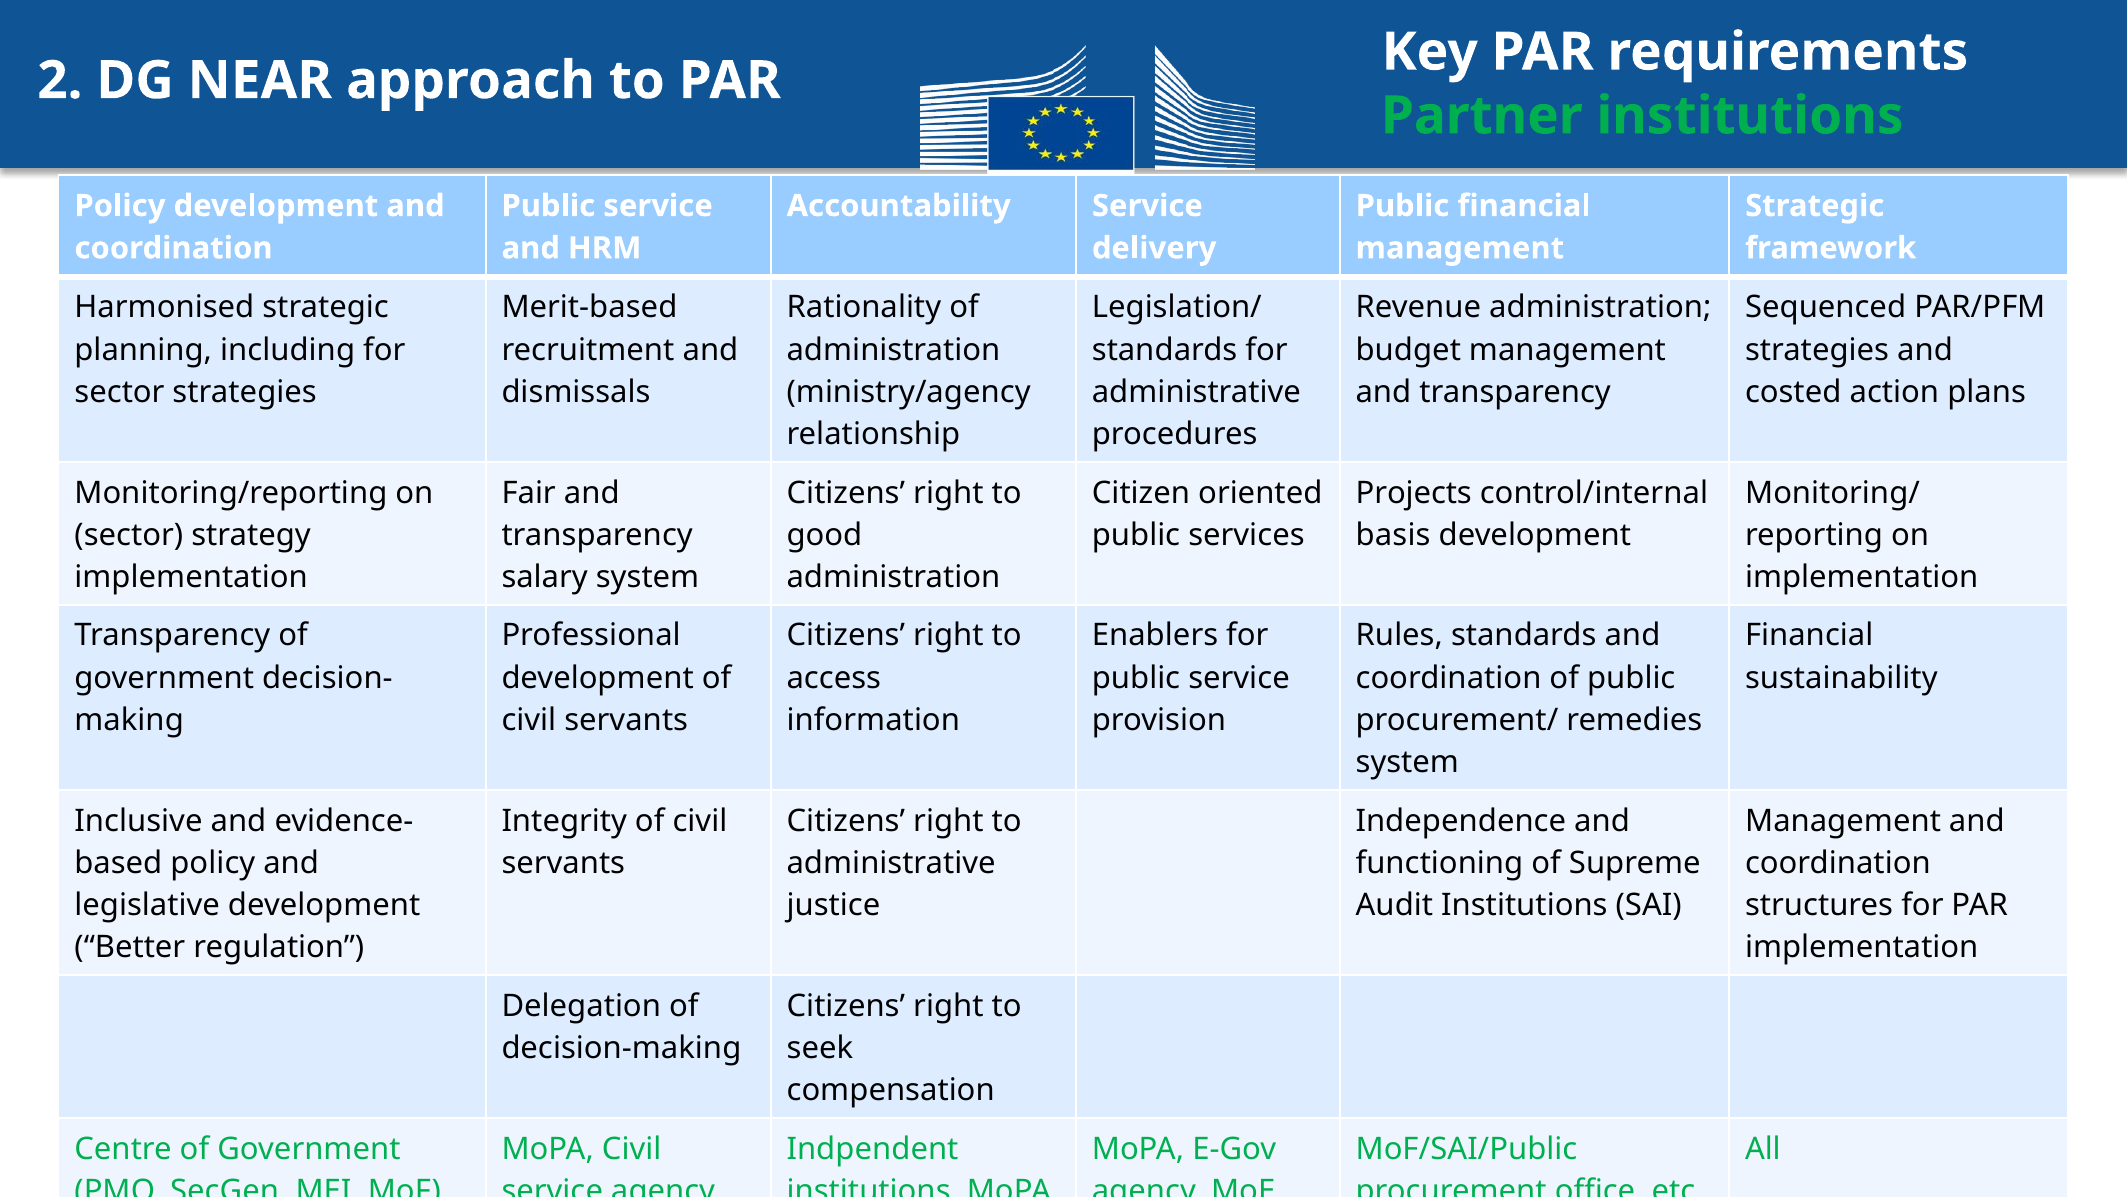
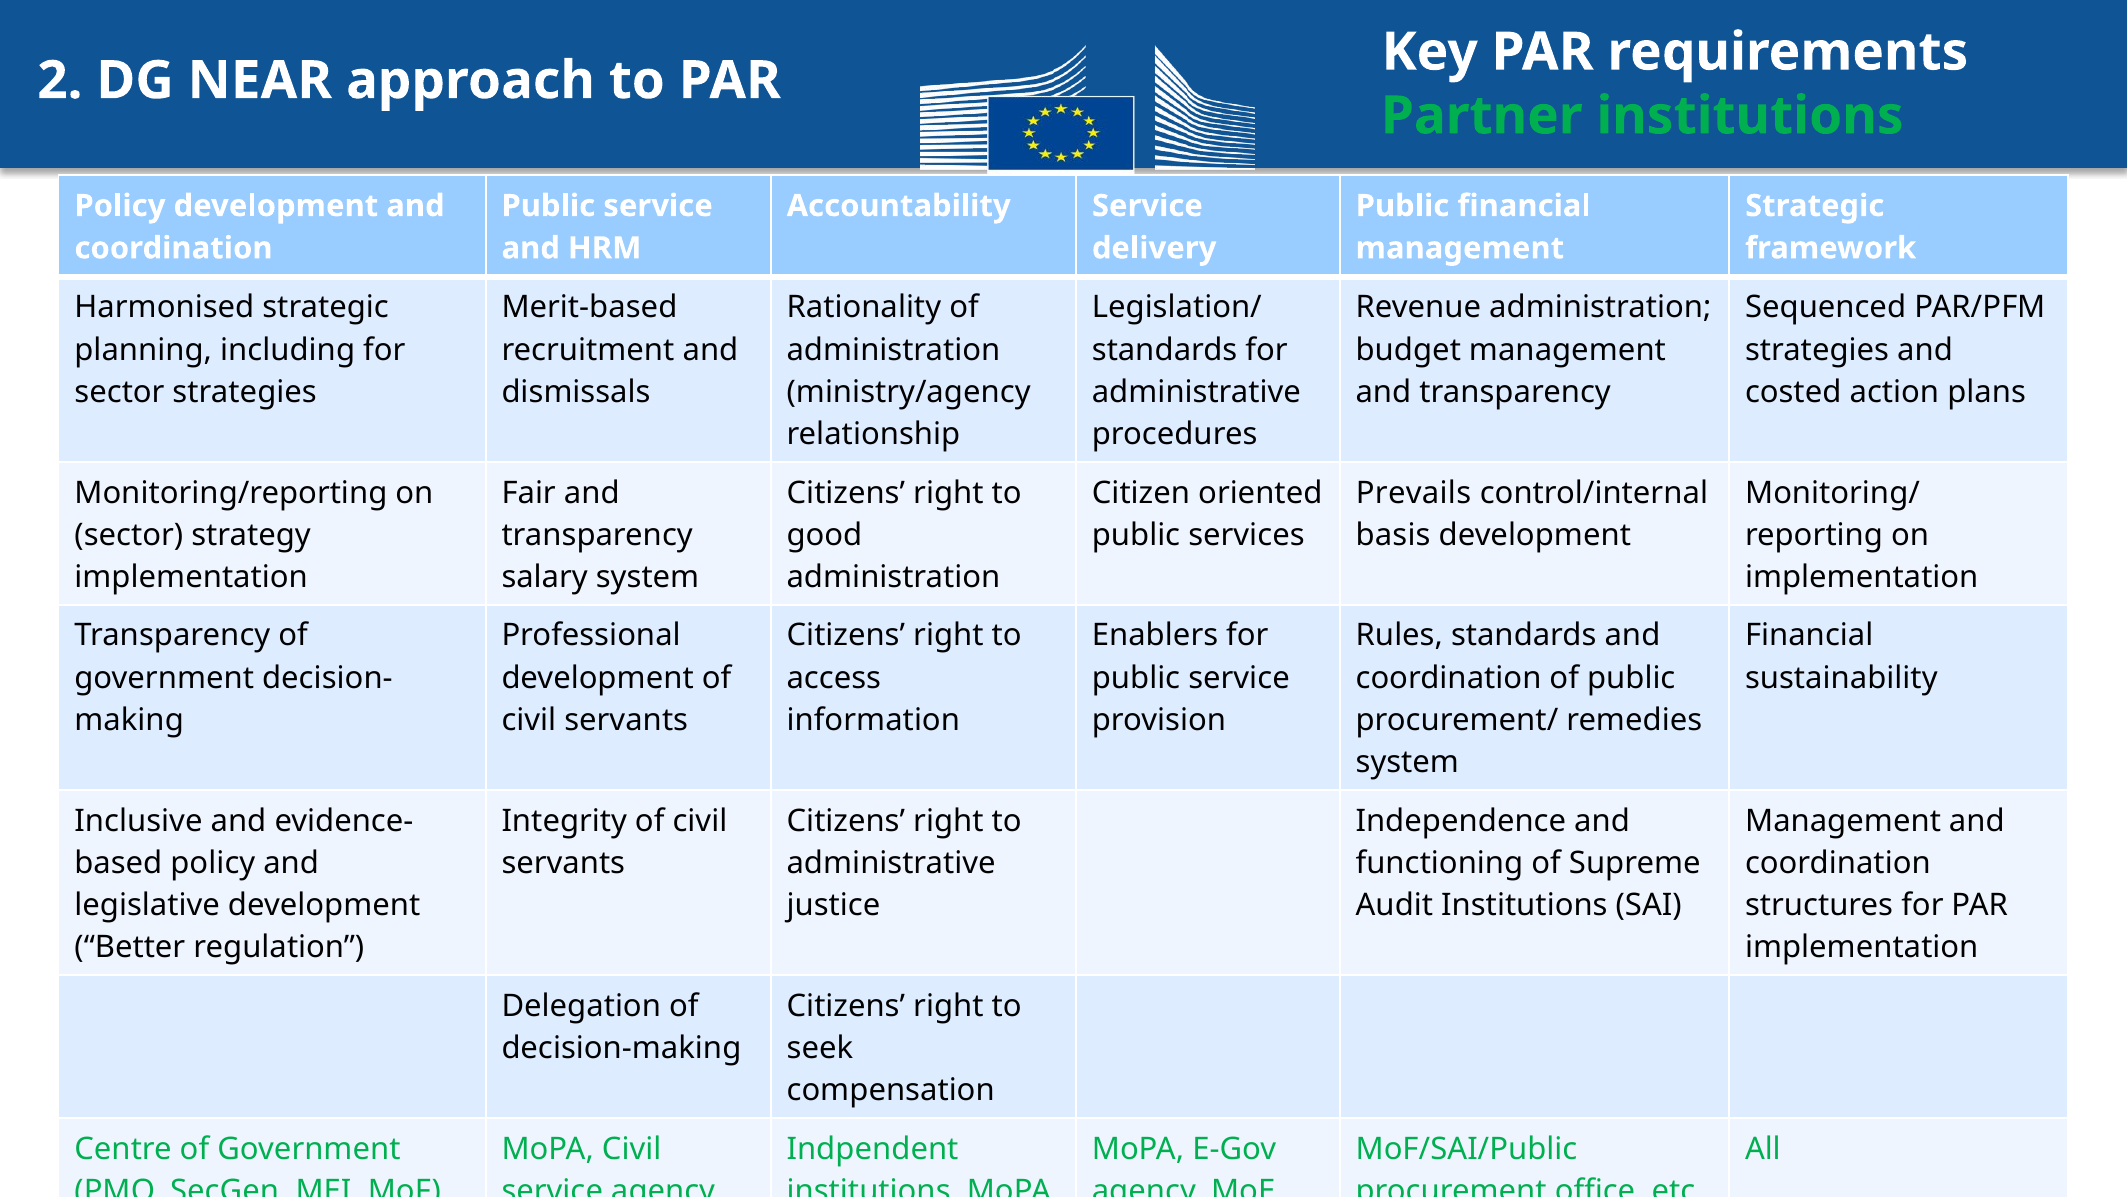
Projects: Projects -> Prevails (1414, 493)
